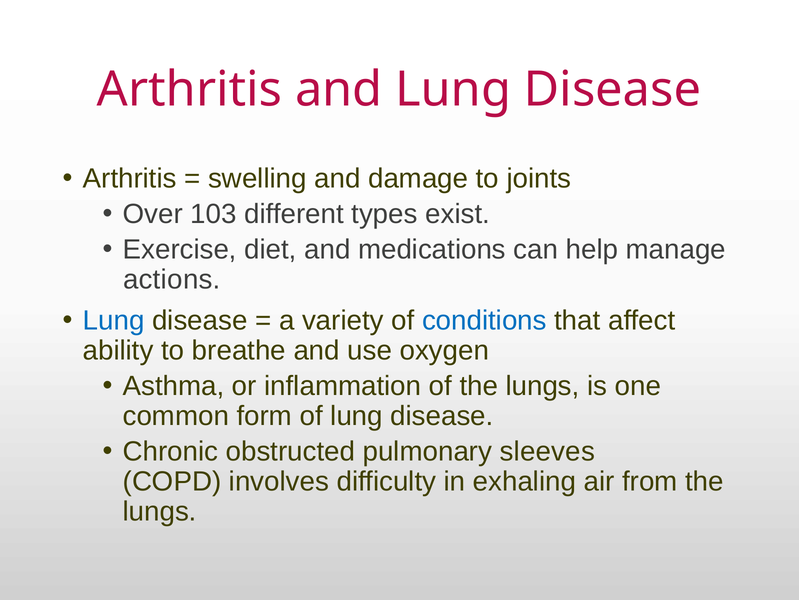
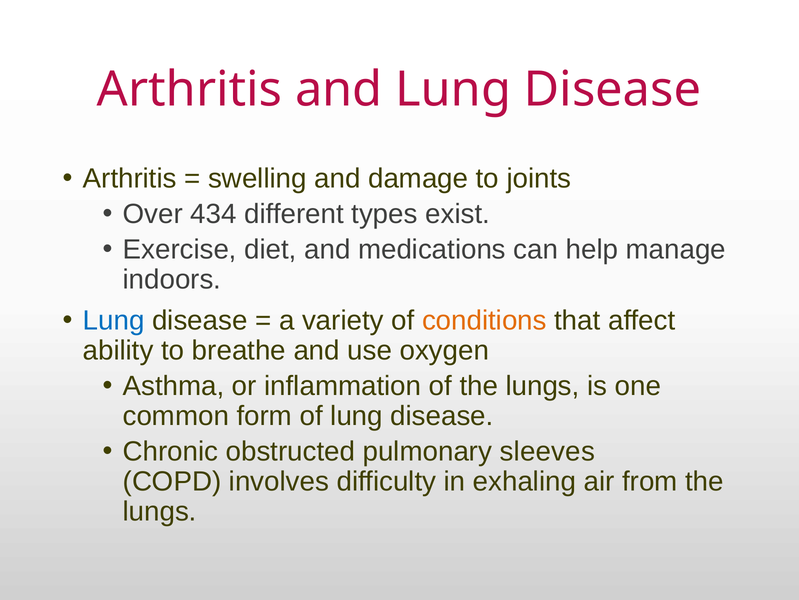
103: 103 -> 434 (214, 214)
actions: actions -> indoors (172, 279)
conditions colour: blue -> orange (484, 320)
